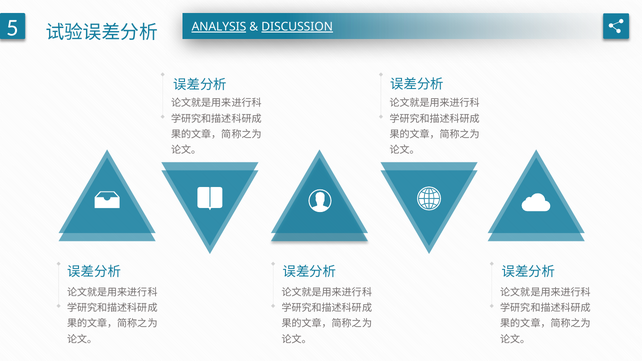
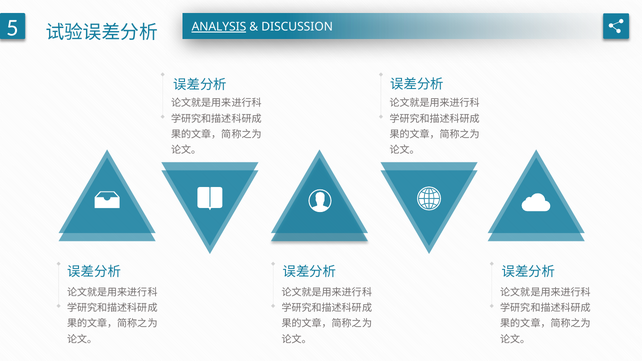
DISCUSSION underline: present -> none (297, 27)
